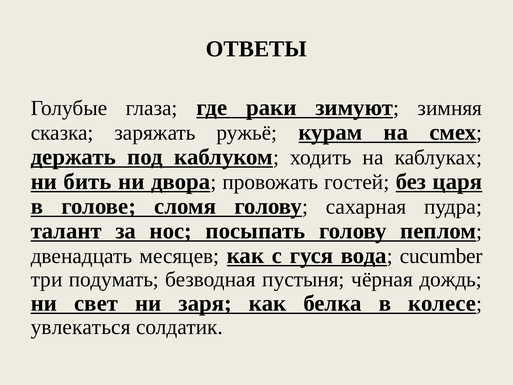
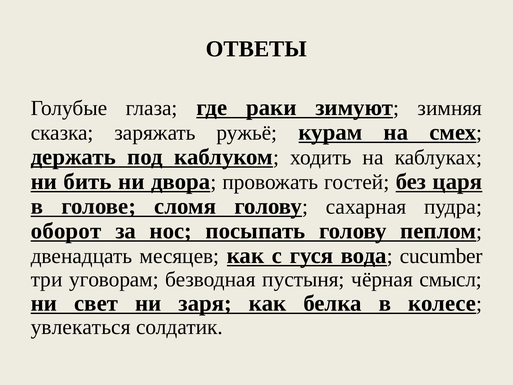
талант: талант -> оборот (66, 231)
подумать: подумать -> уговорам (114, 279)
дождь: дождь -> смысл (451, 279)
